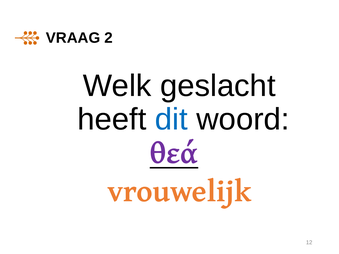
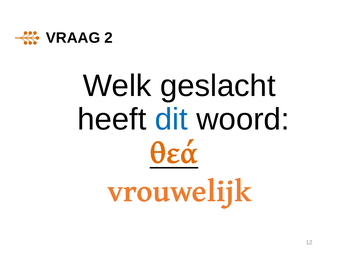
θεά colour: purple -> orange (174, 153)
